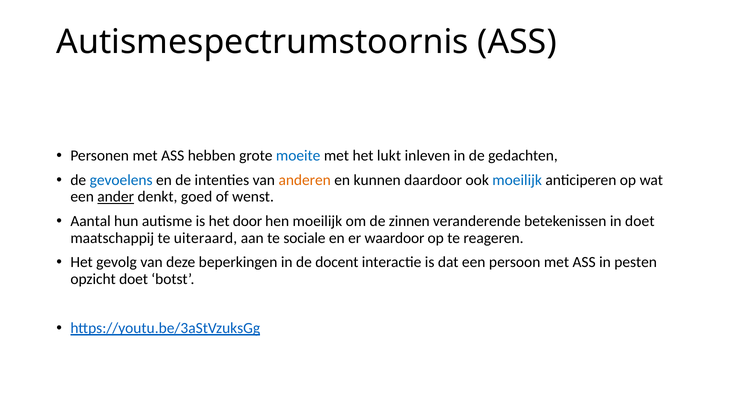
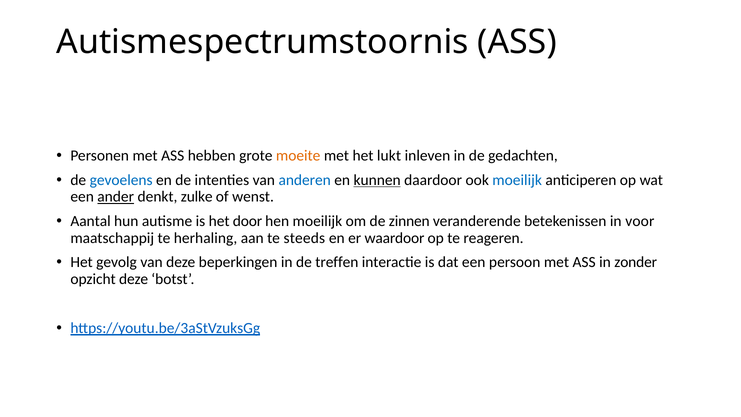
moeite colour: blue -> orange (298, 156)
anderen colour: orange -> blue (305, 180)
kunnen underline: none -> present (377, 180)
goed: goed -> zulke (197, 197)
in doet: doet -> voor (640, 221)
uiteraard: uiteraard -> herhaling (206, 238)
sociale: sociale -> steeds (304, 238)
docent: docent -> treffen (337, 262)
pesten: pesten -> zonder (636, 262)
opzicht doet: doet -> deze (134, 279)
